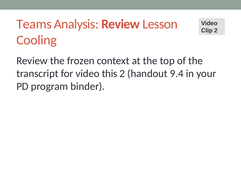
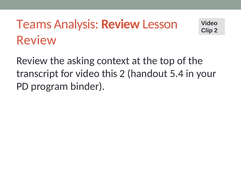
Cooling: Cooling -> Review (36, 40)
frozen: frozen -> asking (81, 61)
9.4: 9.4 -> 5.4 (177, 73)
